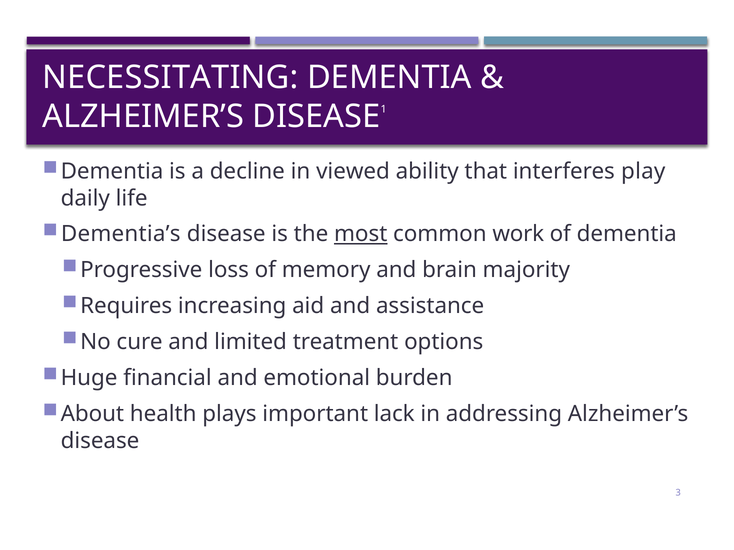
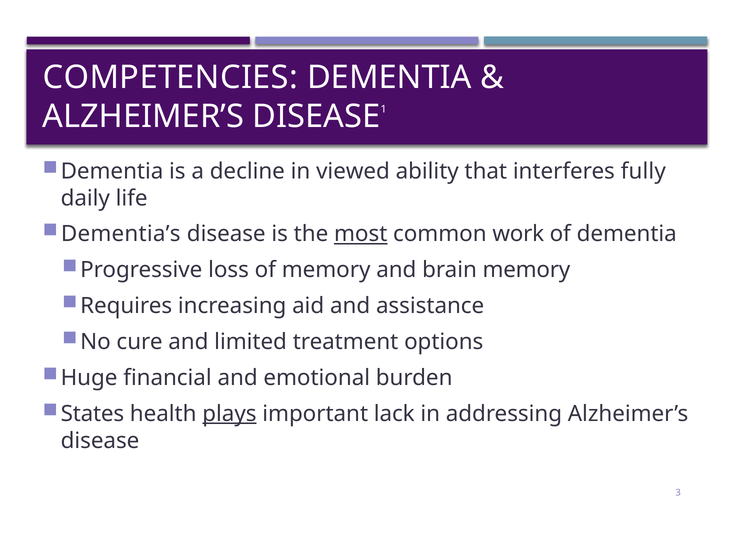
NECESSITATING: NECESSITATING -> COMPETENCIES (170, 78)
play: play -> fully (643, 171)
brain majority: majority -> memory (526, 270)
About: About -> States (92, 414)
plays underline: none -> present (229, 414)
